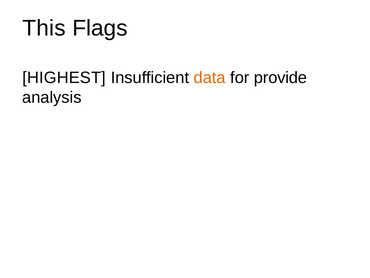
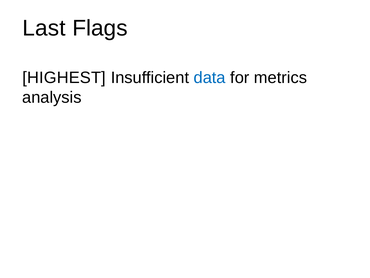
This: This -> Last (44, 28)
data colour: orange -> blue (210, 78)
provide: provide -> metrics (280, 78)
